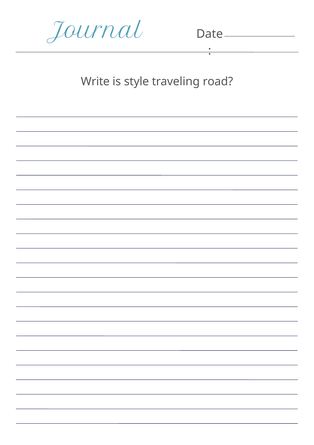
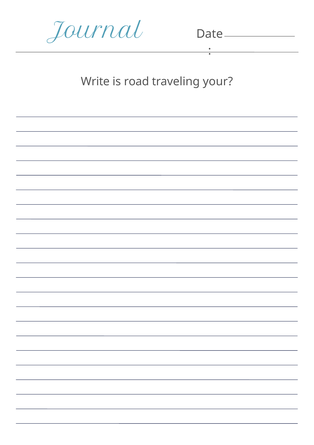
style: style -> road (137, 81)
road: road -> your (218, 81)
